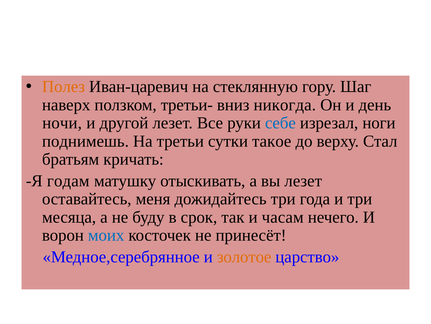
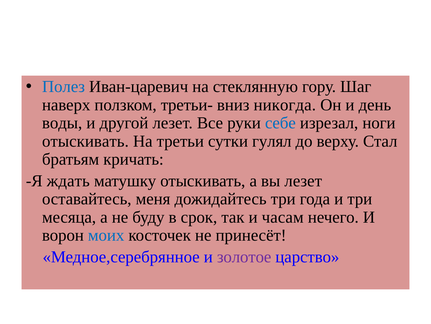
Полез colour: orange -> blue (63, 87)
ночи: ночи -> воды (62, 123)
поднимешь: поднимешь -> отыскивать (85, 141)
такое: такое -> гулял (272, 141)
годам: годам -> ждать (68, 180)
золотое colour: orange -> purple (244, 256)
